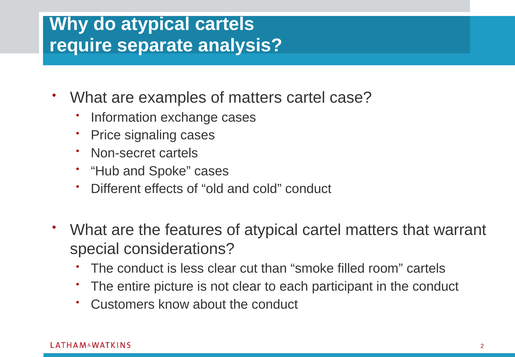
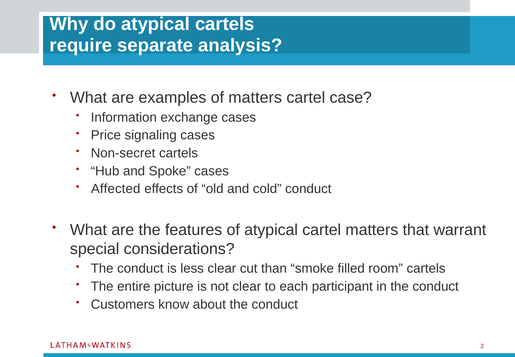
Different: Different -> Affected (116, 189)
